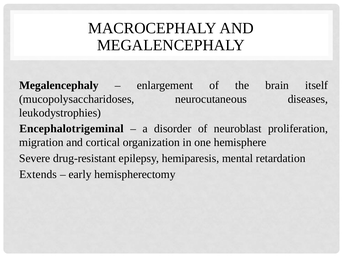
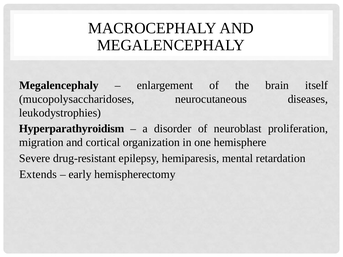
Encephalotrigeminal: Encephalotrigeminal -> Hyperparathyroidism (72, 129)
